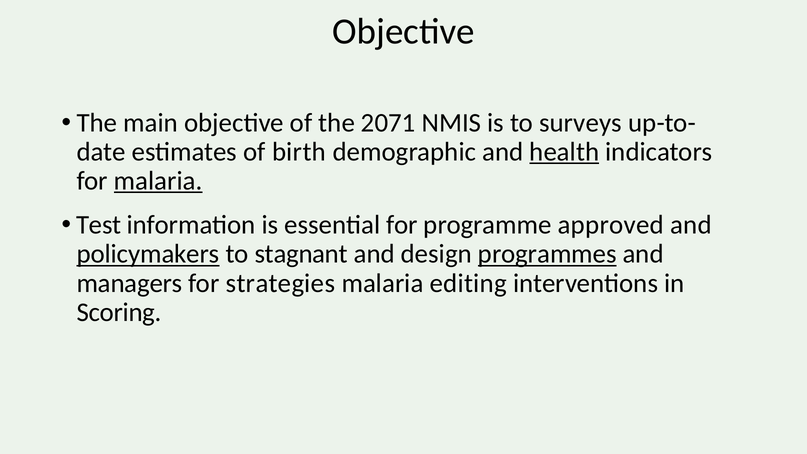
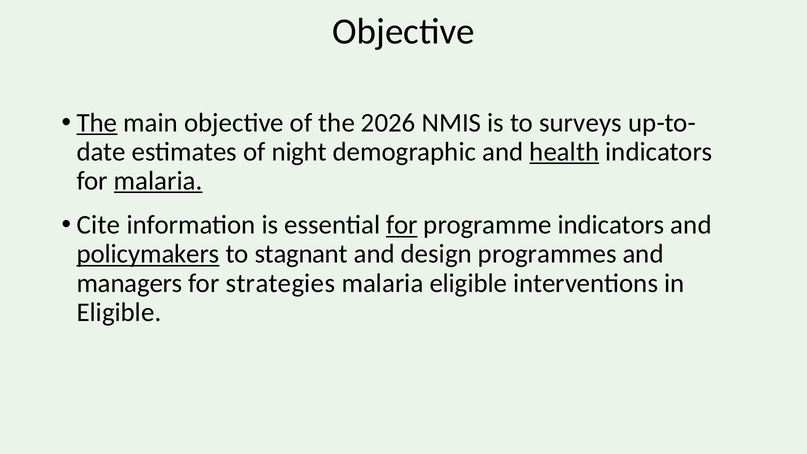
The underline: none -> present (97, 123)
2071: 2071 -> 2026 (388, 123)
birth: birth -> night (299, 152)
Test: Test -> Cite (98, 225)
for underline: none -> present (402, 225)
programme approved: approved -> indicators (611, 225)
programmes underline: present -> none (547, 254)
malaria editing: editing -> eligible (468, 283)
Scoring: Scoring -> Eligible (119, 312)
